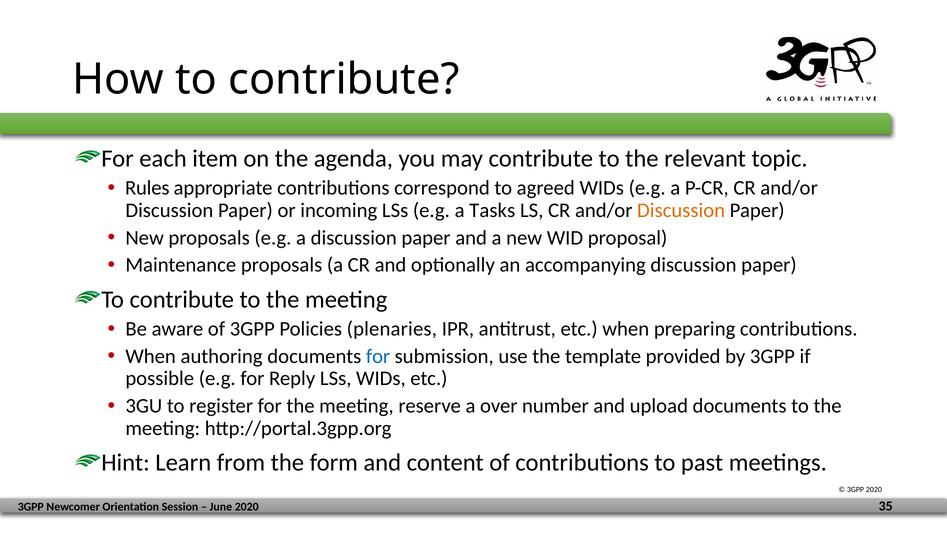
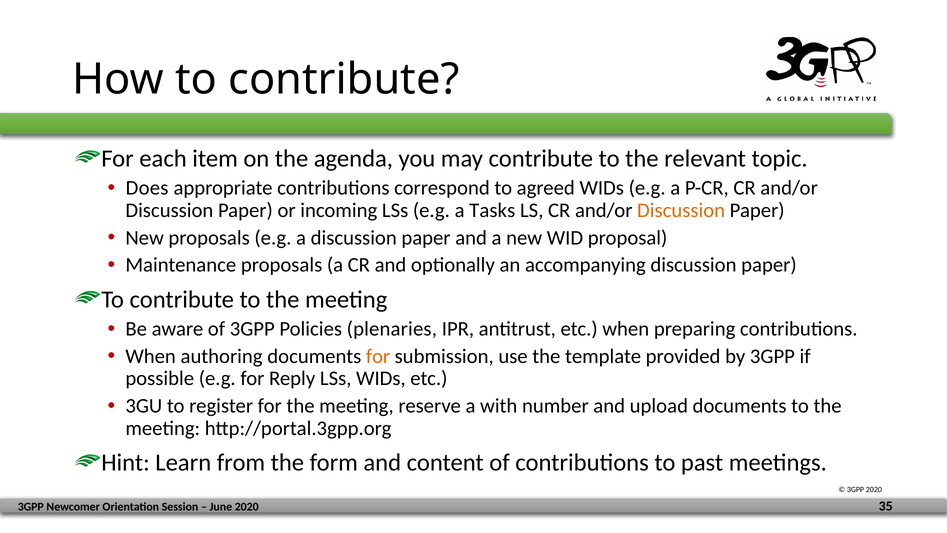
Rules: Rules -> Does (147, 188)
for colour: blue -> orange (378, 356)
over: over -> with (499, 406)
